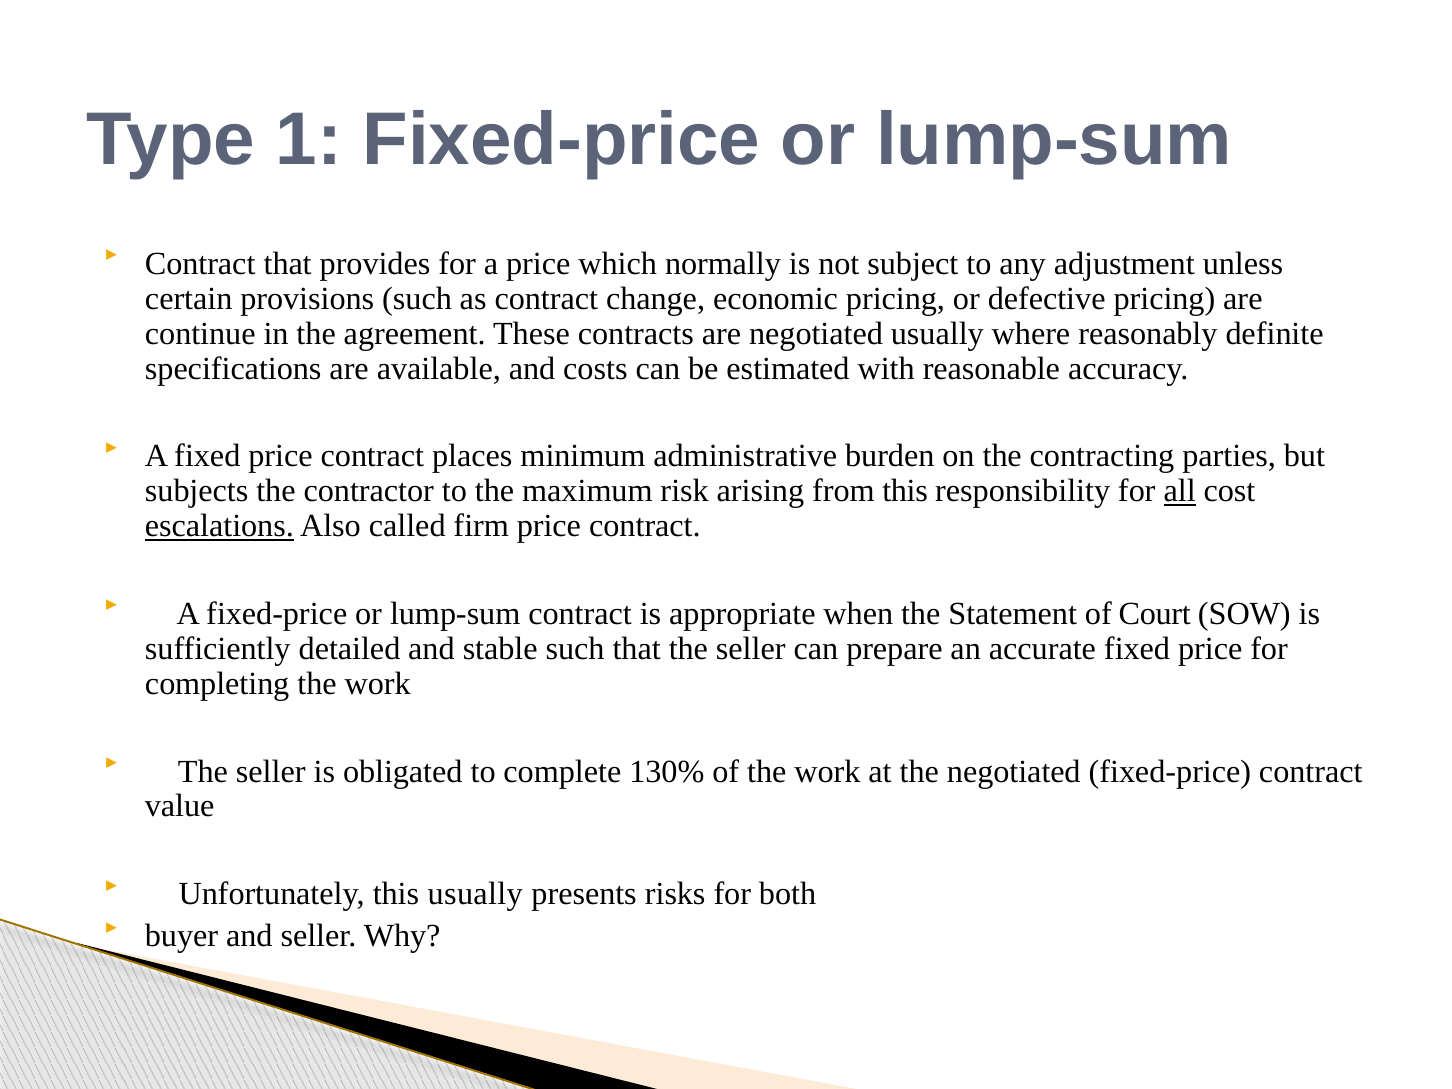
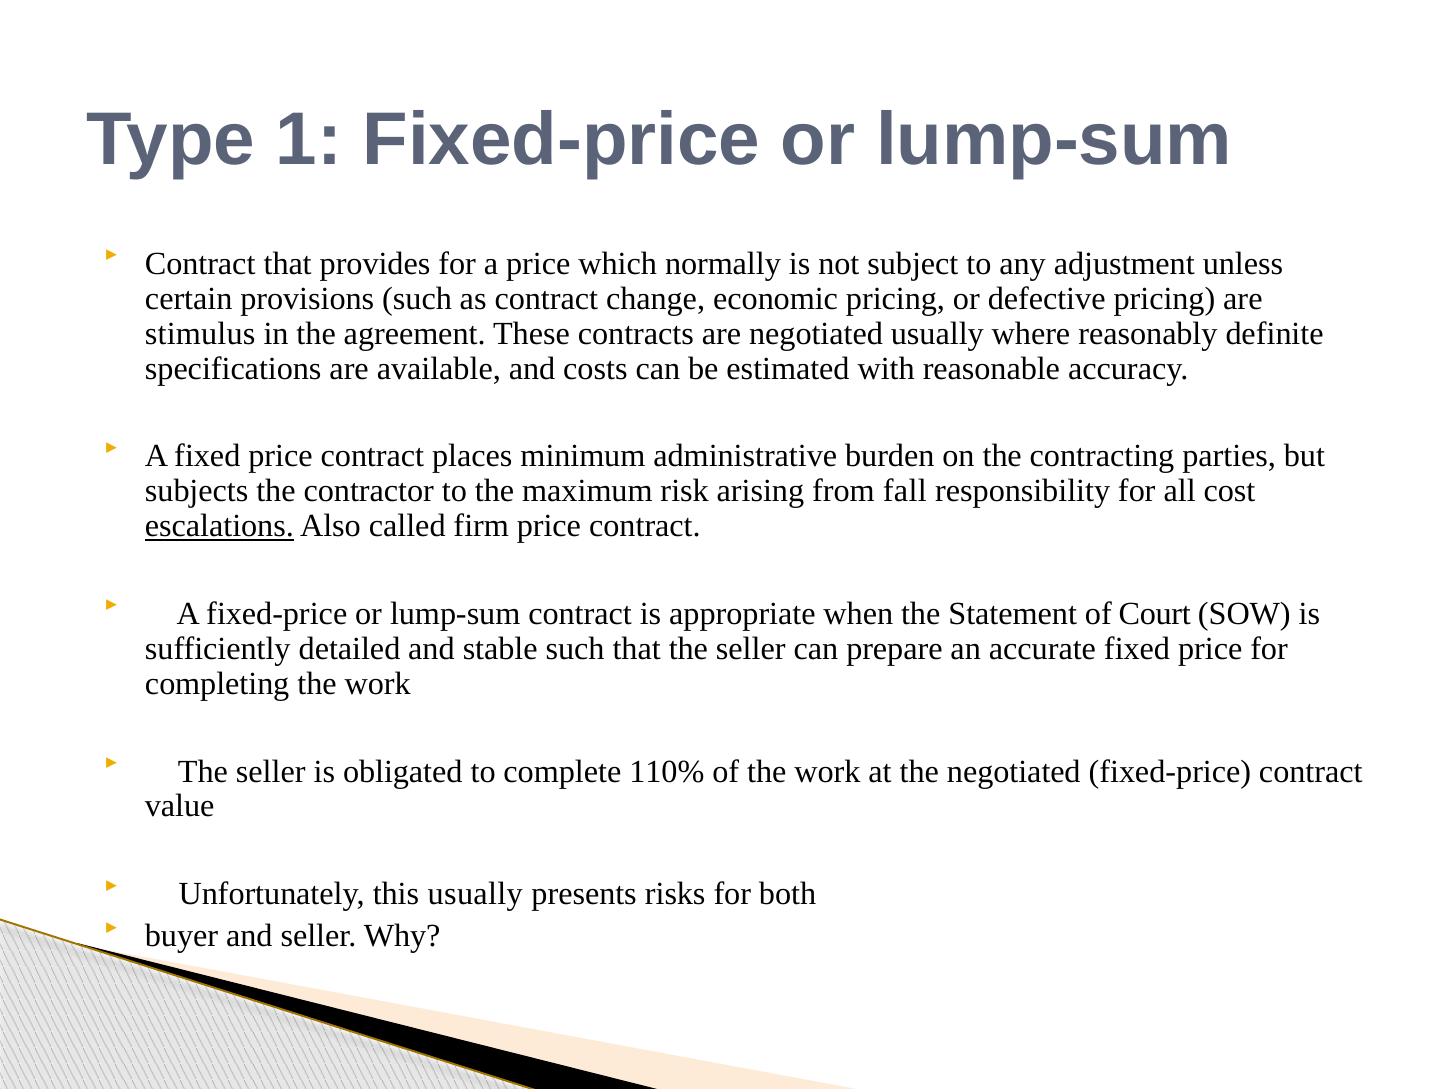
continue: continue -> stimulus (200, 334)
from this: this -> fall (905, 491)
all underline: present -> none (1180, 491)
130%: 130% -> 110% (667, 771)
